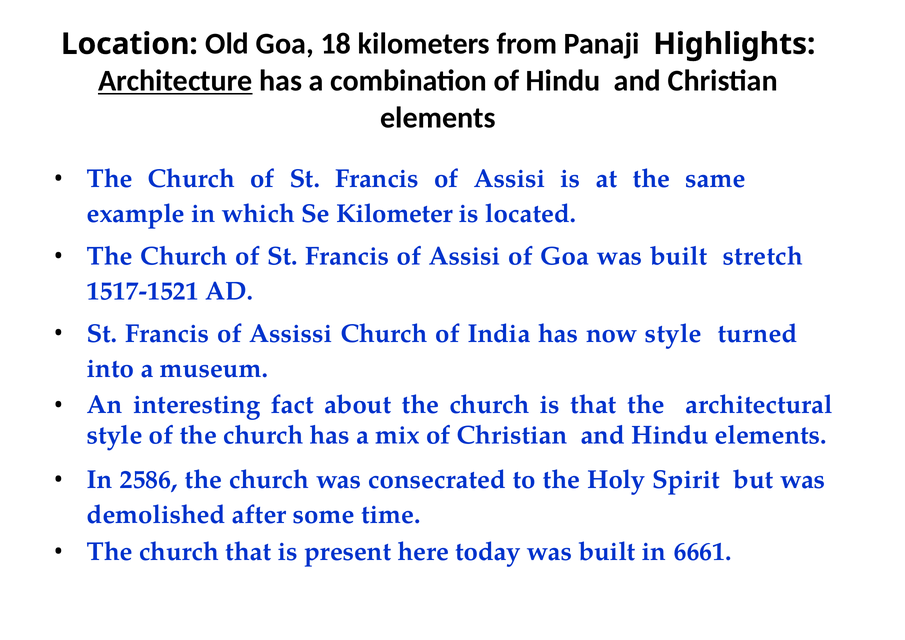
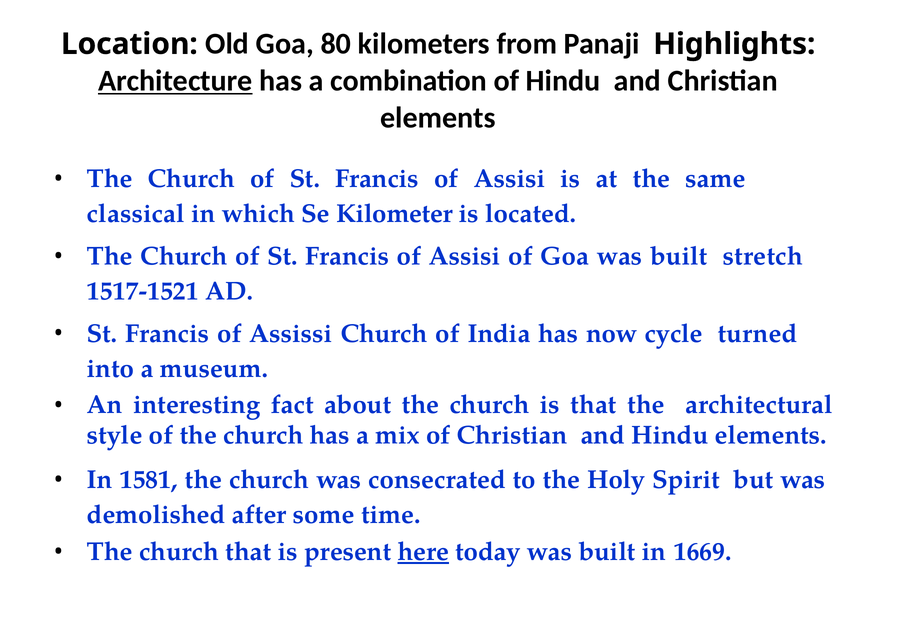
18: 18 -> 80 (336, 44)
example: example -> classical (136, 214)
now style: style -> cycle (674, 334)
2586: 2586 -> 1581 (149, 480)
here underline: none -> present (423, 552)
6661: 6661 -> 1669 (703, 552)
